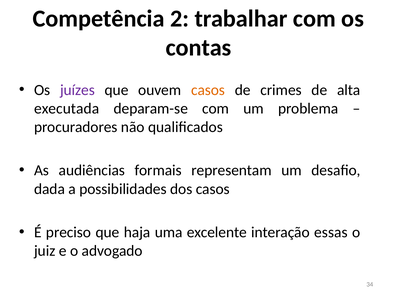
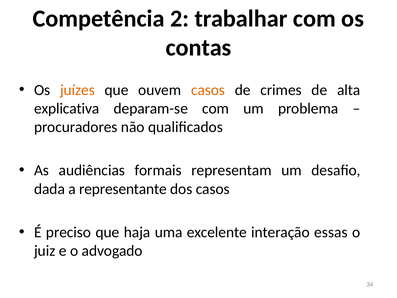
juízes colour: purple -> orange (77, 90)
executada: executada -> explicativa (67, 108)
possibilidades: possibilidades -> representante (123, 189)
